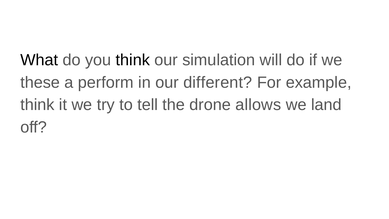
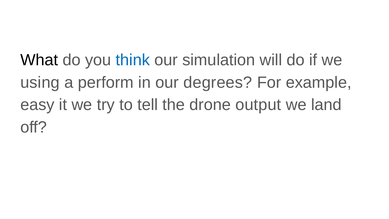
think colour: black -> blue (133, 60)
these: these -> using (40, 82)
different: different -> degrees (218, 82)
think: think -> easy (37, 105)
allows: allows -> output (258, 105)
